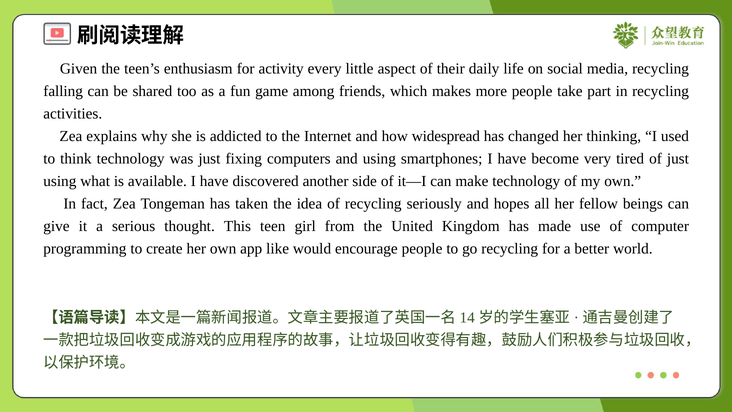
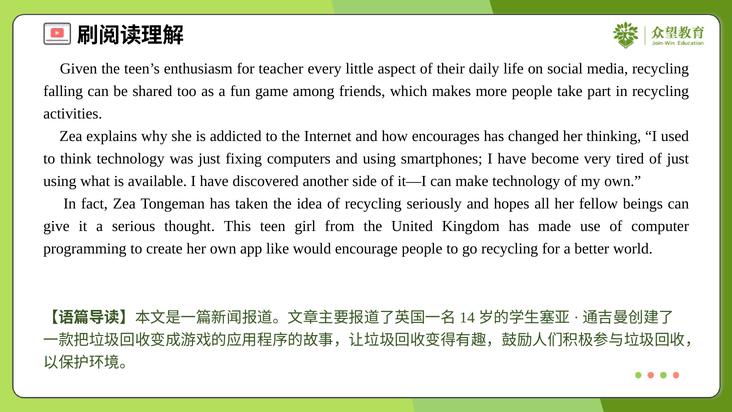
activity: activity -> teacher (281, 68)
widespread: widespread -> encourages (446, 136)
